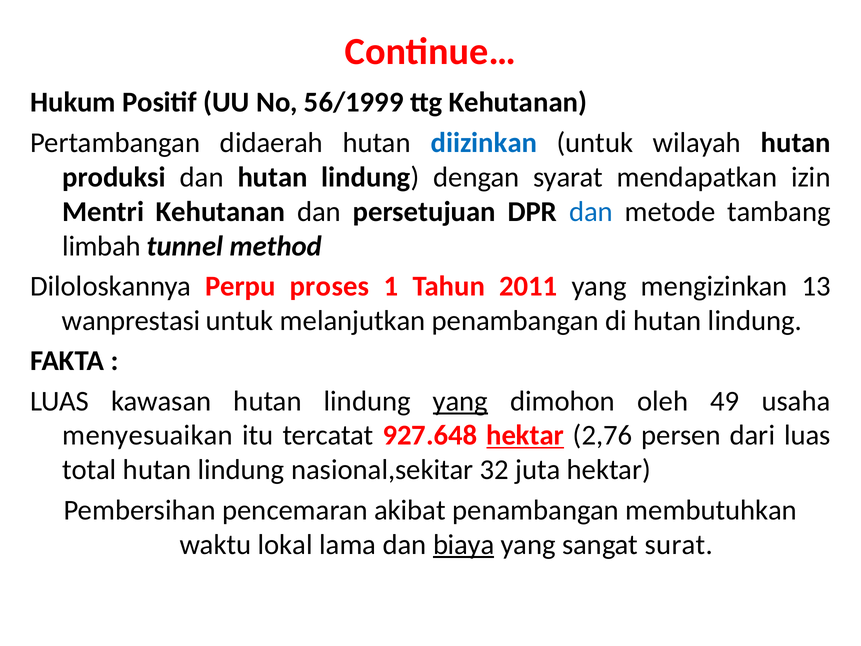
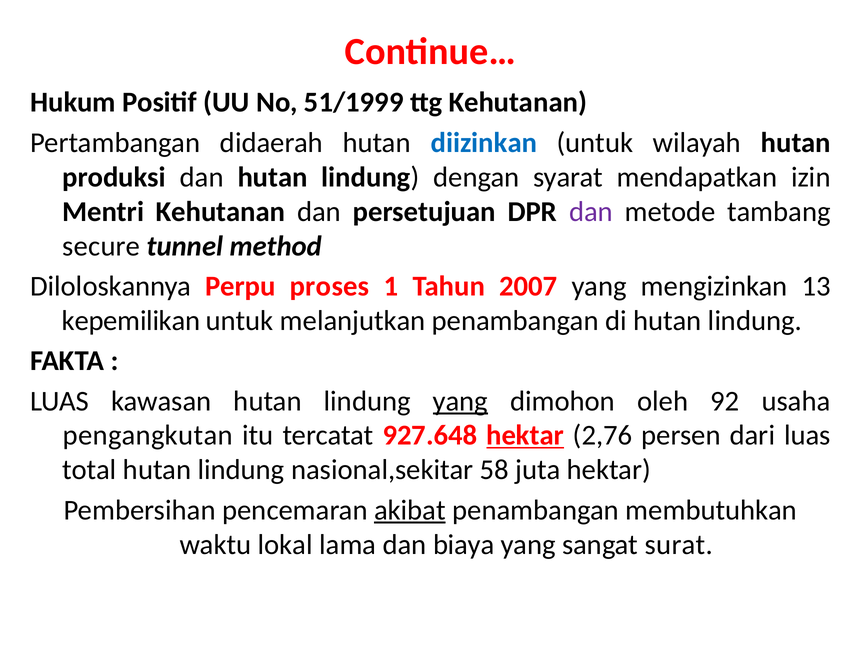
56/1999: 56/1999 -> 51/1999 (354, 102)
dan colour: blue -> purple (591, 212)
limbah: limbah -> secure (101, 246)
2011: 2011 -> 2007 (528, 286)
wanprestasi: wanprestasi -> kepemilikan (131, 321)
49: 49 -> 92 (725, 401)
menyesuaikan: menyesuaikan -> pengangkutan (148, 435)
32: 32 -> 58 (494, 470)
akibat underline: none -> present (410, 510)
biaya underline: present -> none (464, 544)
